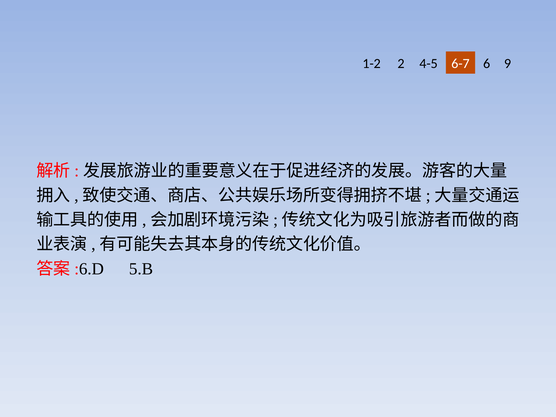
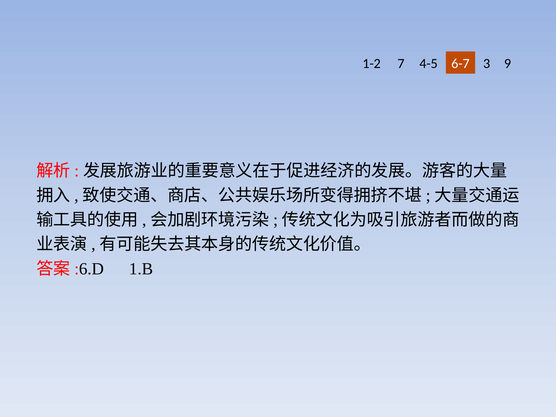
2: 2 -> 7 (401, 64)
6: 6 -> 3 (487, 64)
5.B: 5.B -> 1.B (141, 269)
